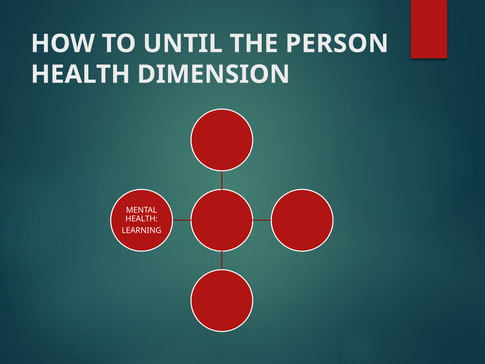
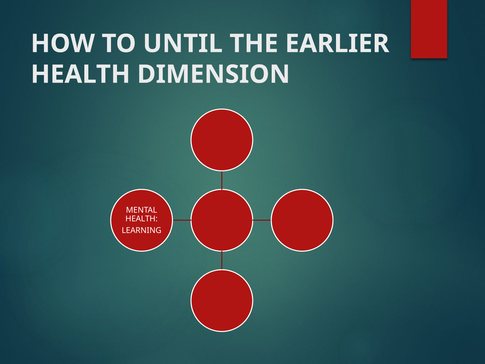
PERSON: PERSON -> EARLIER (337, 44)
